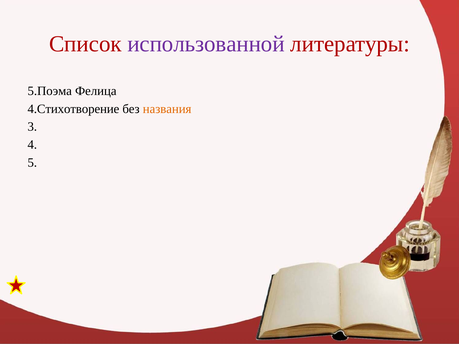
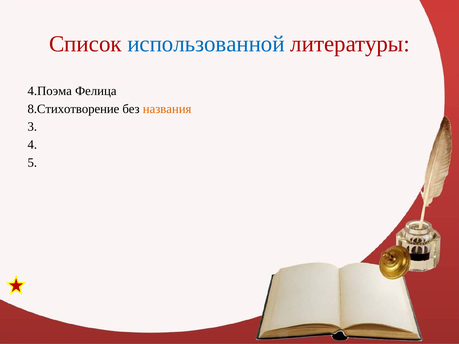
использованной colour: purple -> blue (206, 44)
5.Поэма: 5.Поэма -> 4.Поэма (50, 91)
4.Стихотворение: 4.Стихотворение -> 8.Стихотворение (73, 109)
